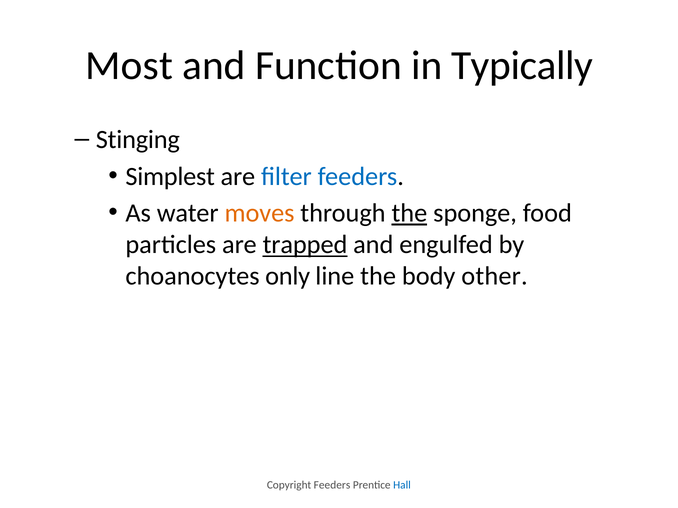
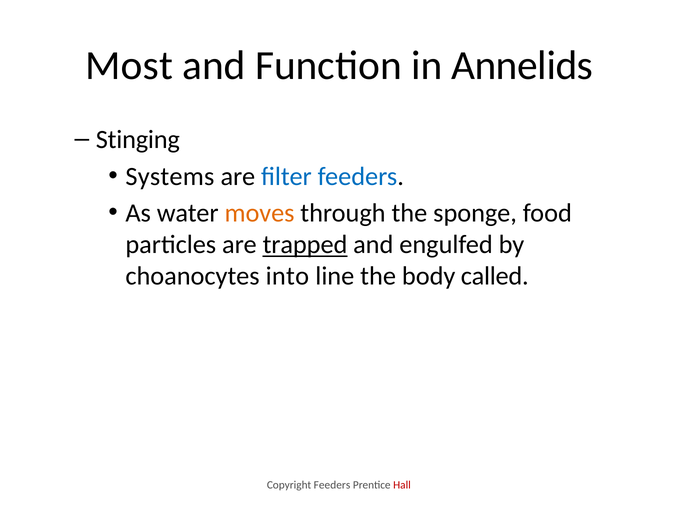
Typically: Typically -> Annelids (522, 66)
Simplest: Simplest -> Systems (170, 177)
the underline: present -> none (409, 213)
only: only -> into (287, 277)
other: other -> called (495, 277)
Hall colour: blue -> red (402, 486)
